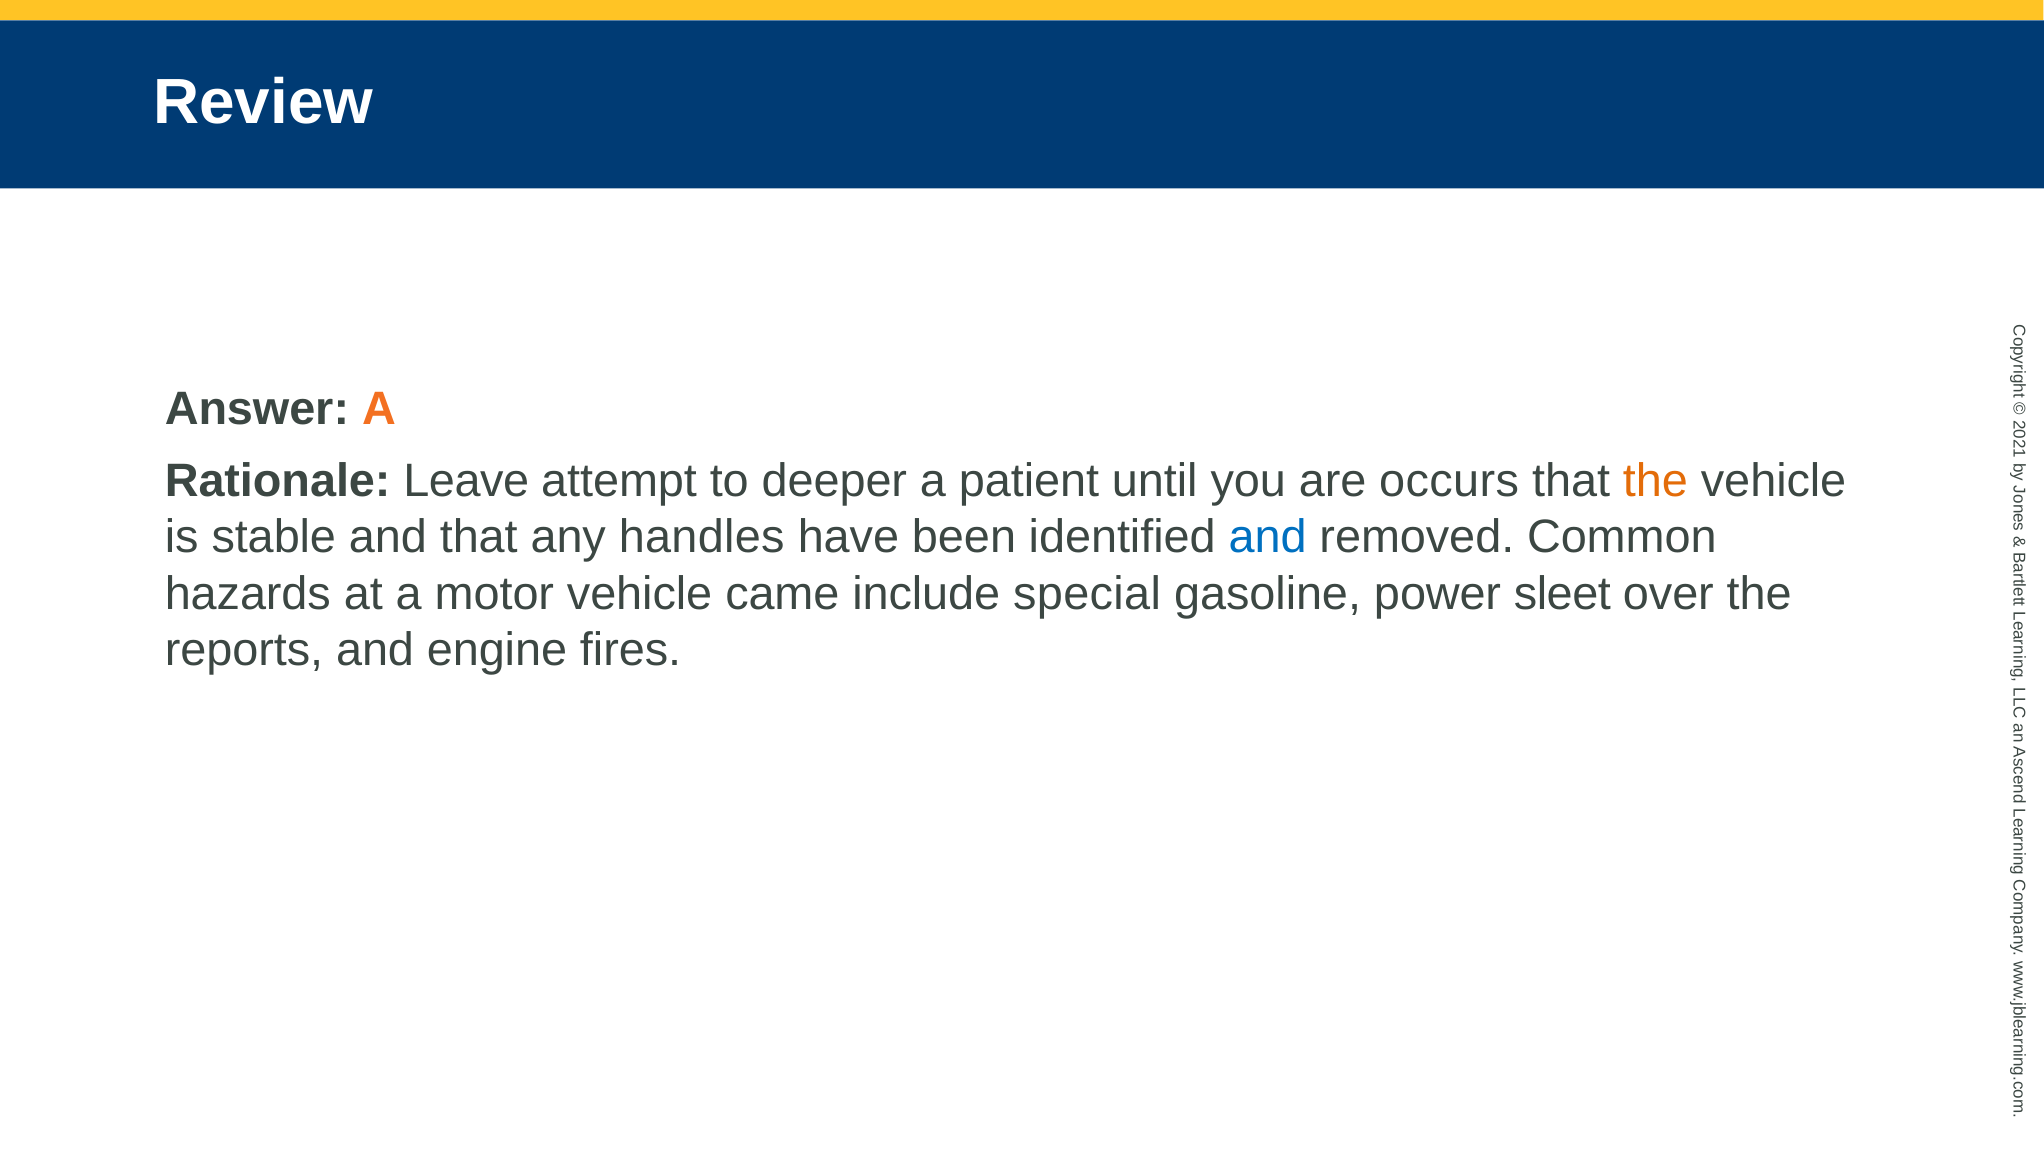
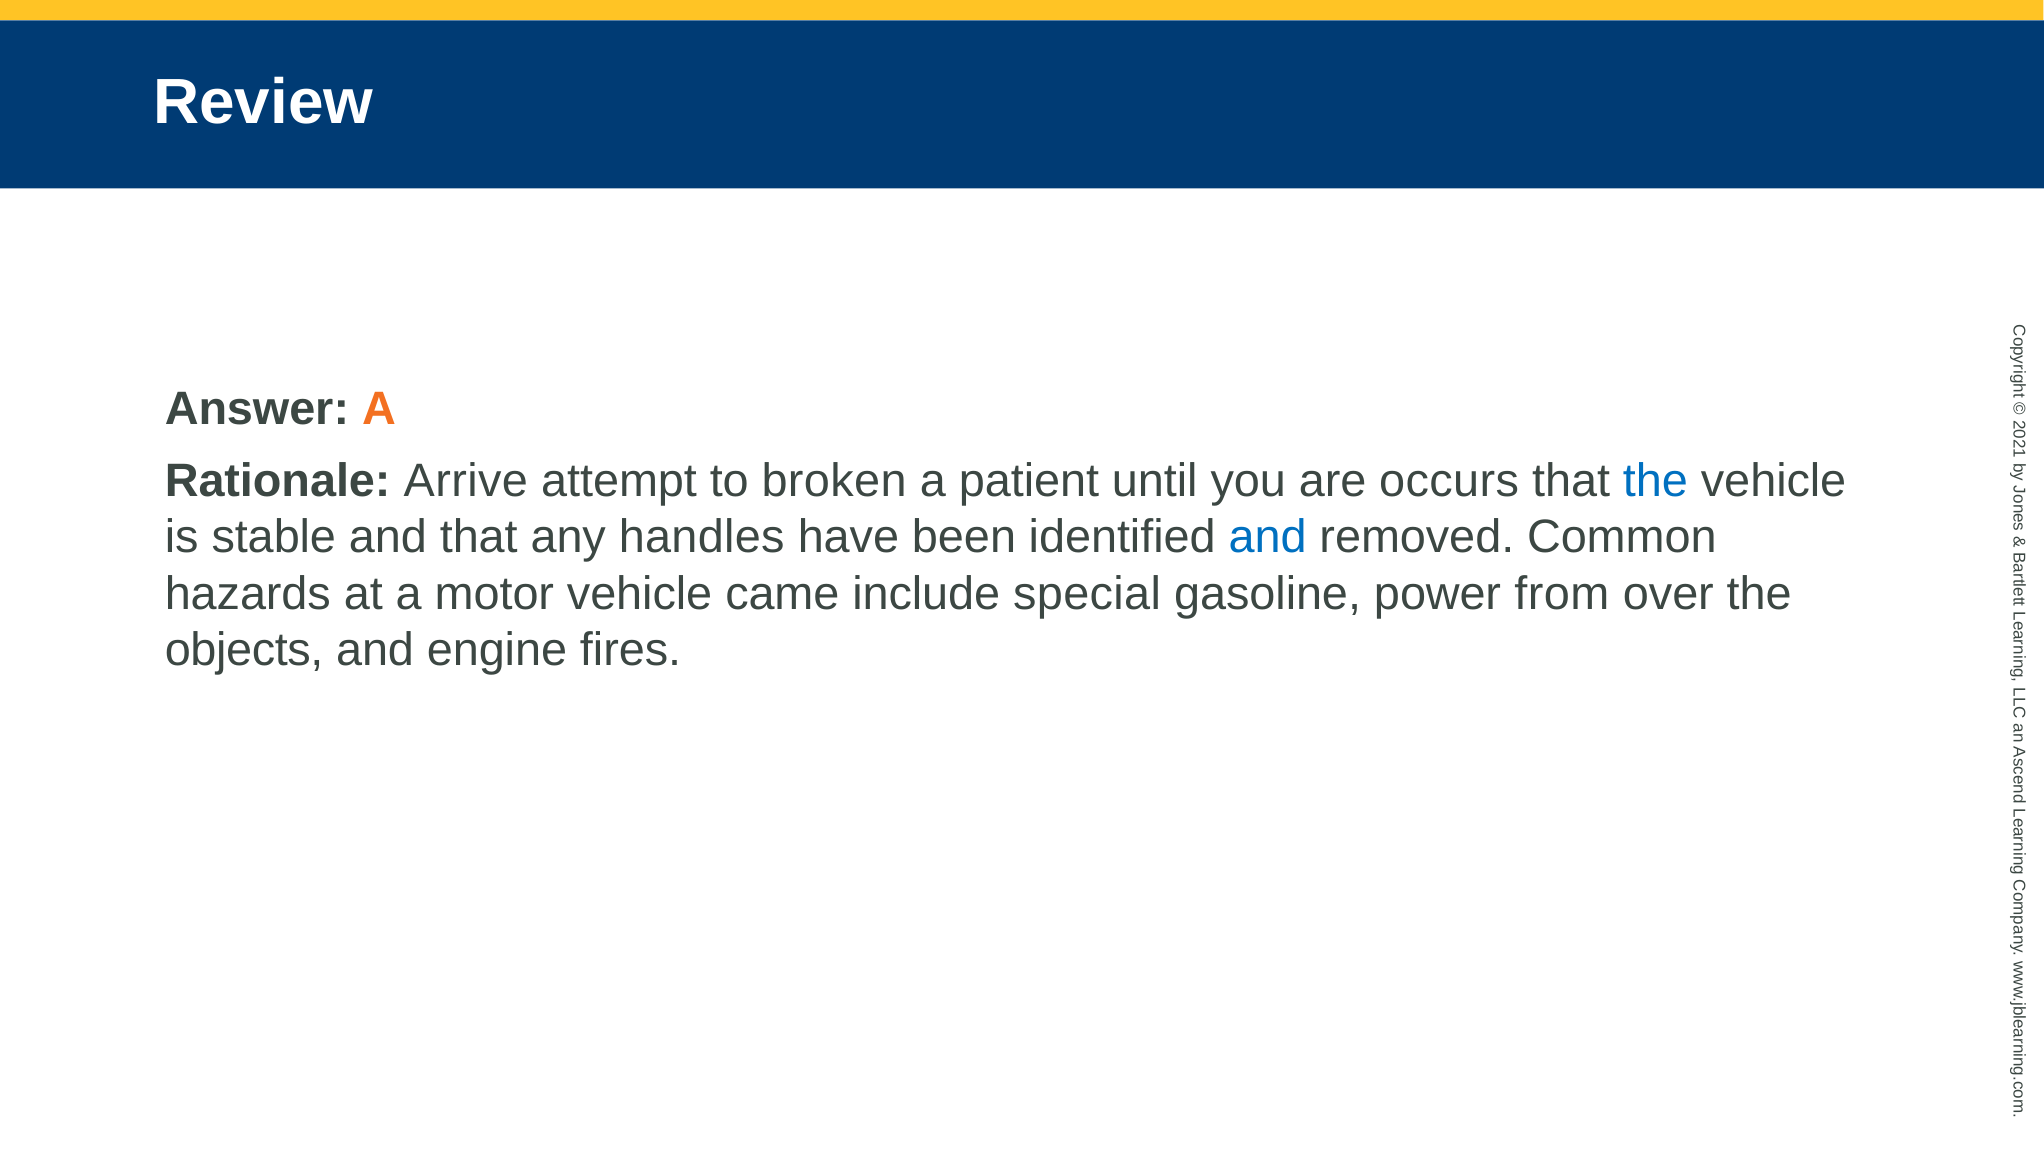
Leave: Leave -> Arrive (466, 481)
deeper: deeper -> broken (834, 481)
the colour: orange -> blue (1655, 481)
sleet: sleet -> from (1562, 593)
reports: reports -> objects (244, 650)
